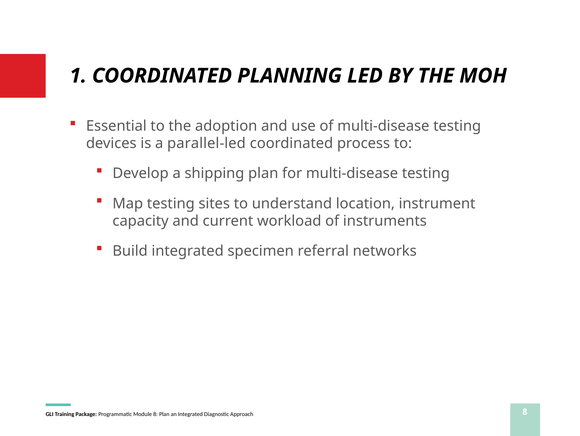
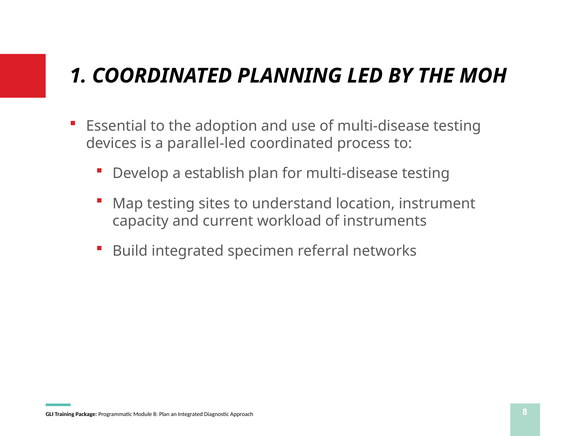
shipping: shipping -> establish (214, 174)
